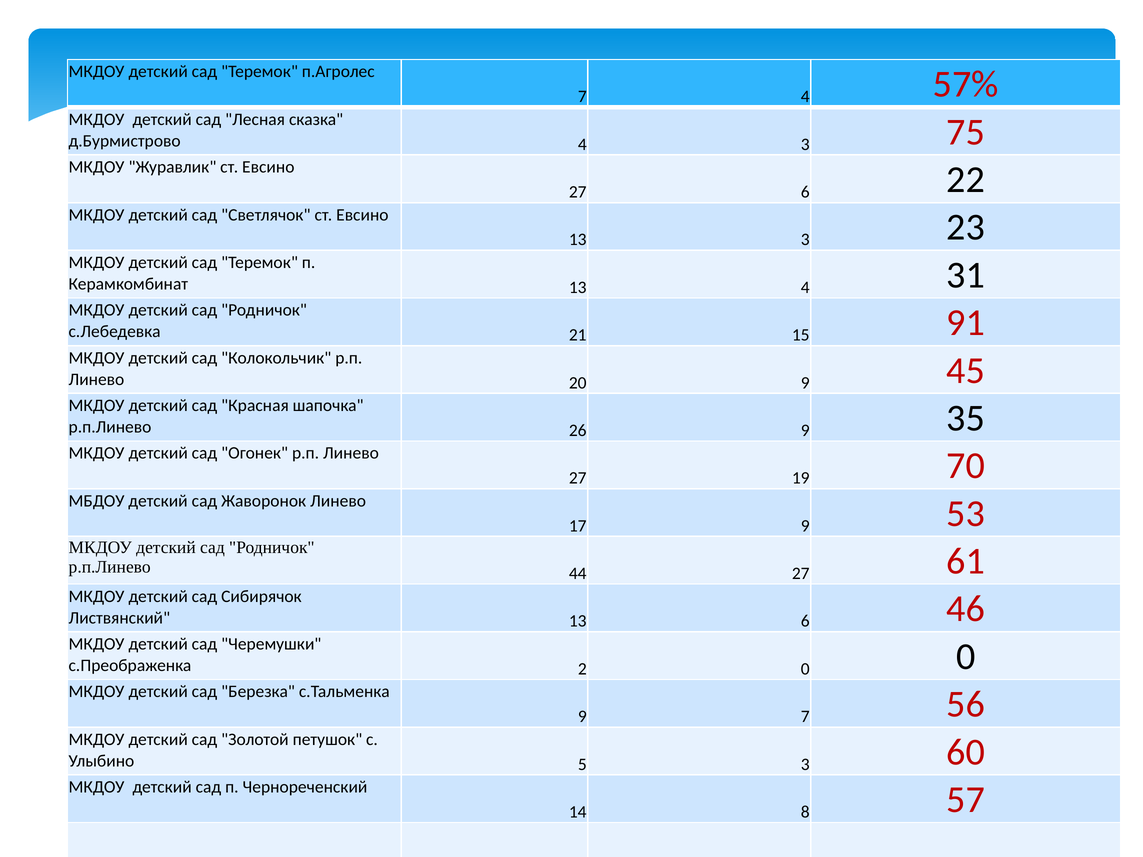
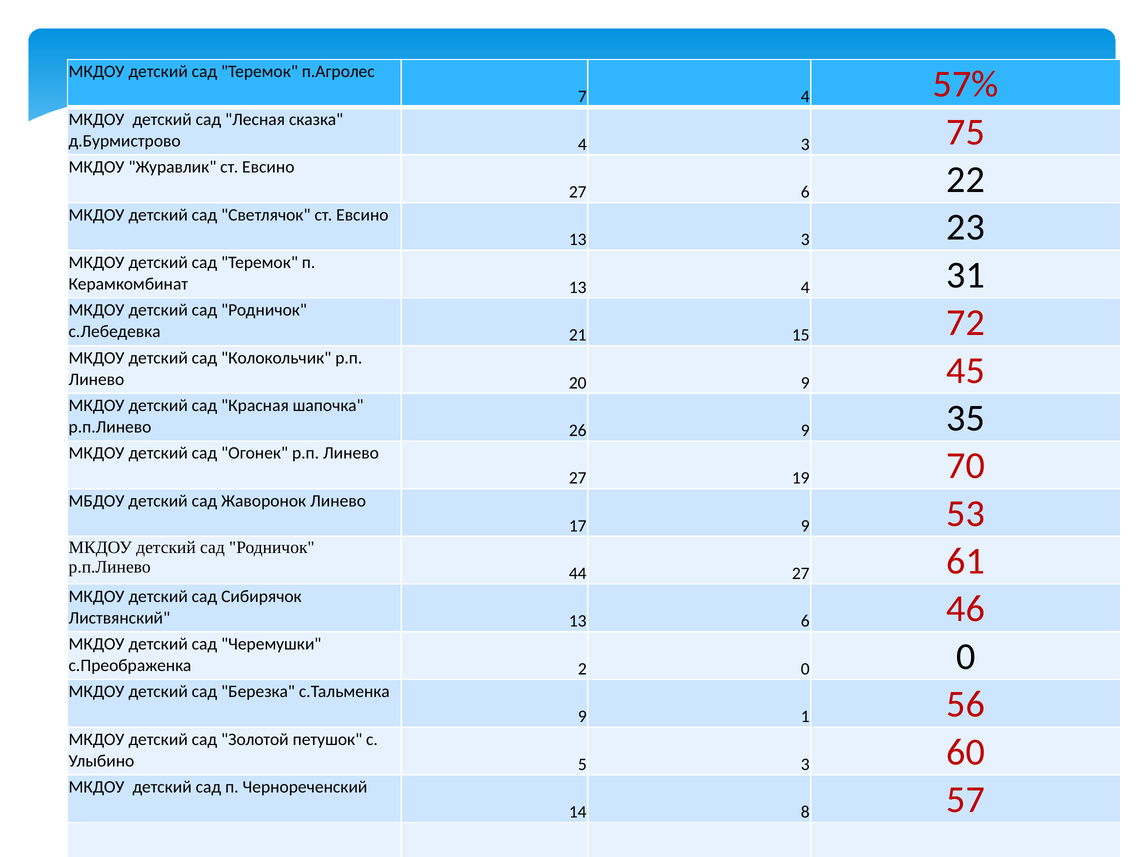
91: 91 -> 72 (966, 323)
9 7: 7 -> 1 (805, 717)
